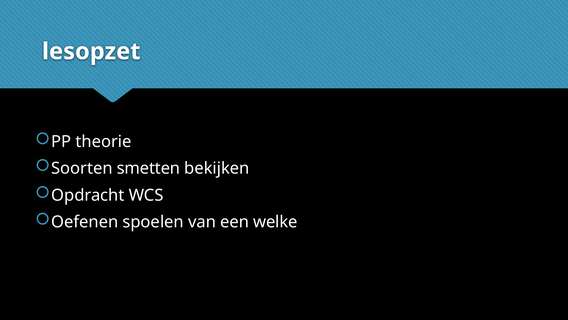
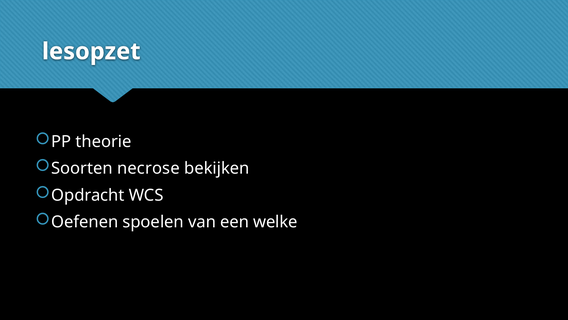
smetten: smetten -> necrose (148, 168)
